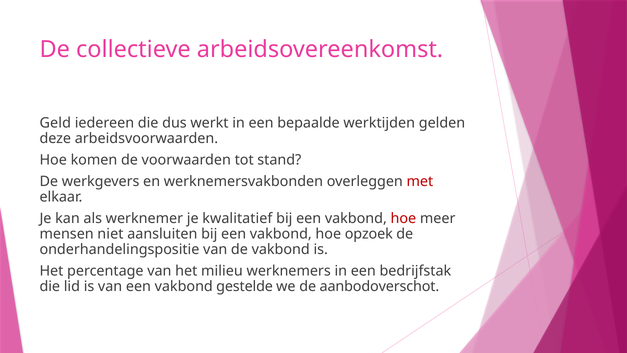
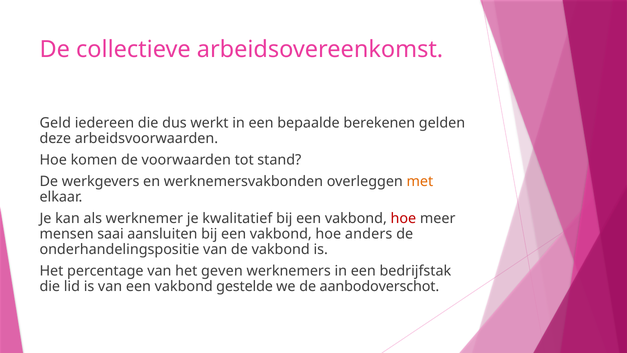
werktijden: werktijden -> berekenen (379, 123)
met colour: red -> orange (420, 181)
niet: niet -> saai (111, 234)
opzoek: opzoek -> anders (369, 234)
milieu: milieu -> geven (222, 271)
